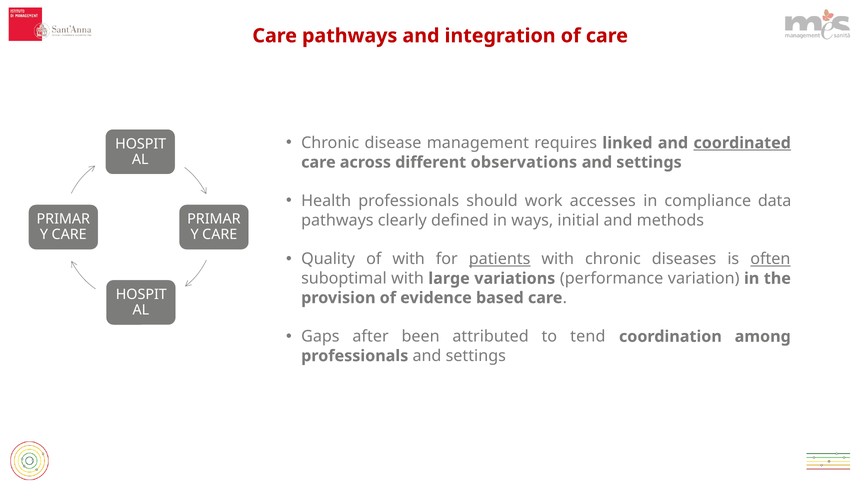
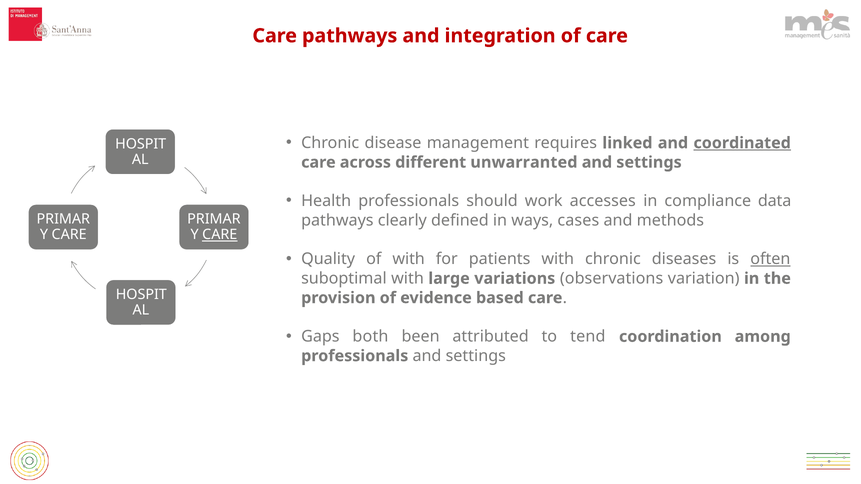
observations: observations -> unwarranted (524, 162)
initial: initial -> cases (578, 221)
CARE underline: none -> present (220, 235)
patients underline: present -> none (500, 259)
performance: performance -> observations (612, 279)
after: after -> both (370, 337)
